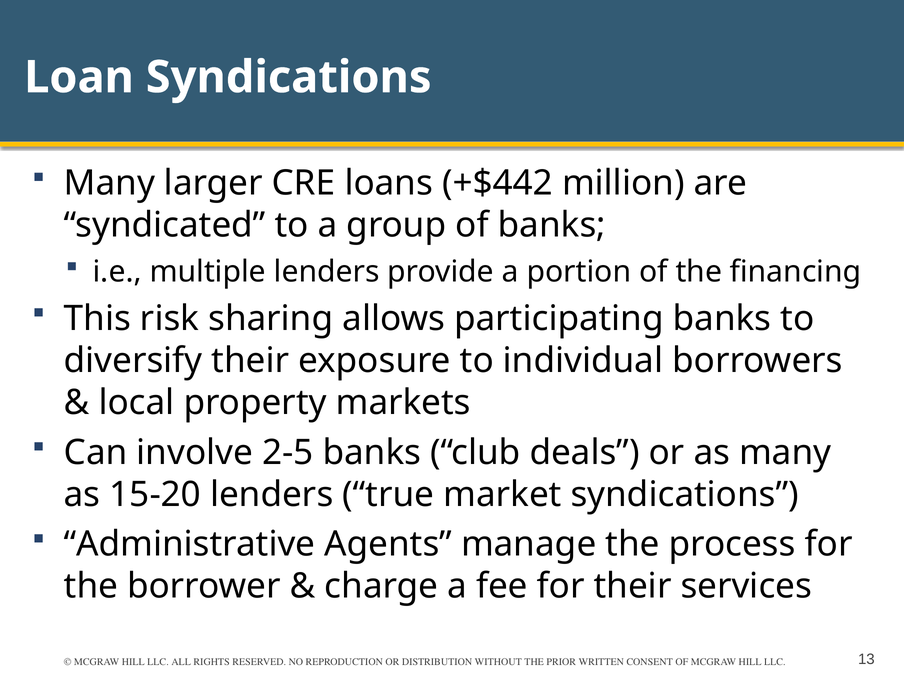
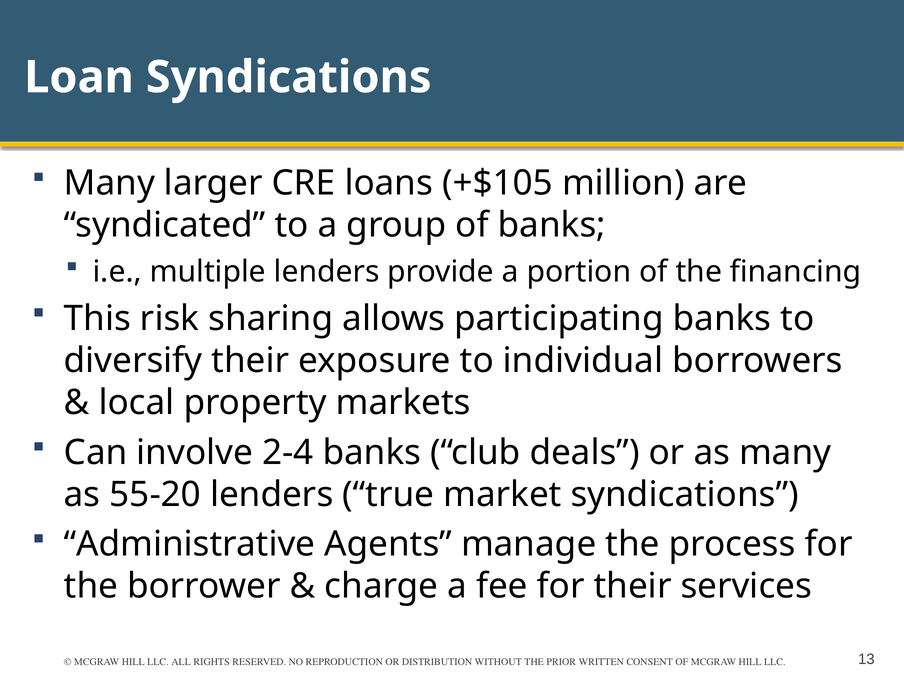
+$442: +$442 -> +$105 (498, 183)
2-5: 2-5 -> 2-4 (288, 452)
15-20: 15-20 -> 55-20 (155, 495)
